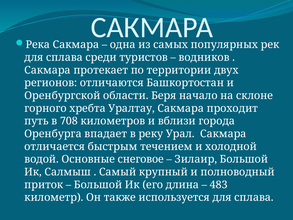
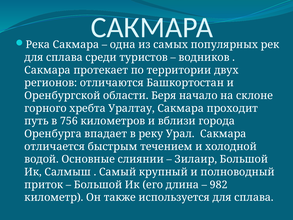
708: 708 -> 756 (69, 121)
снеговое: снеговое -> слиянии (141, 159)
483: 483 -> 982 (219, 185)
